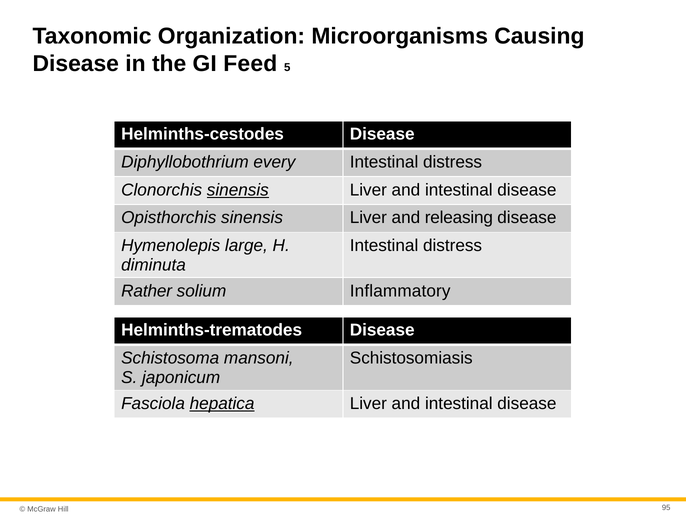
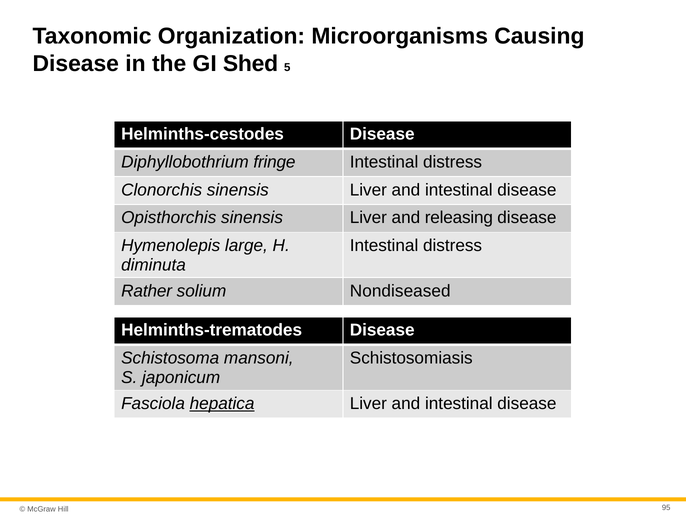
Feed: Feed -> Shed (250, 64)
every: every -> fringe (274, 162)
sinensis underline: present -> none (238, 190)
Inflammatory: Inflammatory -> Nondiseased (400, 291)
